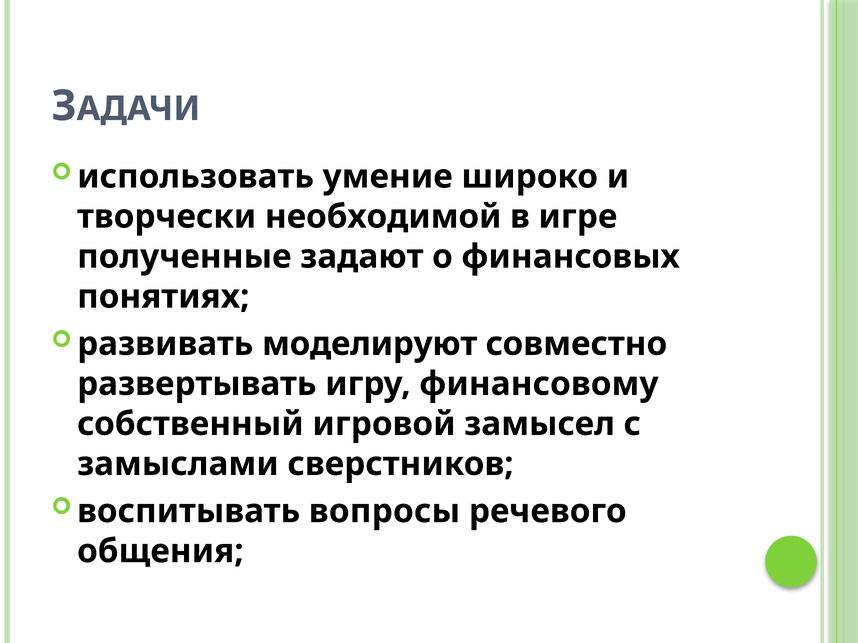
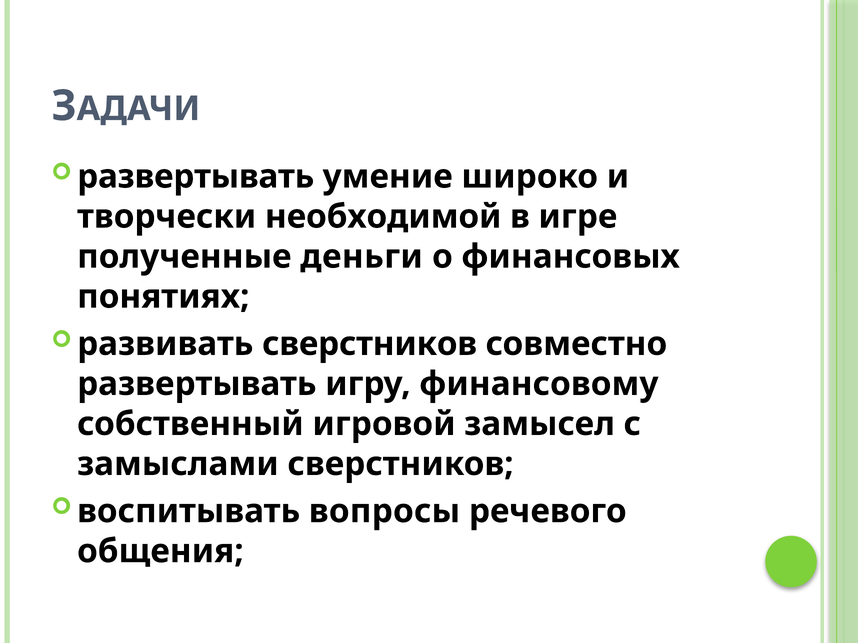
использовать: использовать -> развертывать (196, 177)
задают: задают -> деньги (362, 257)
развивать моделируют: моделируют -> сверстников (370, 344)
